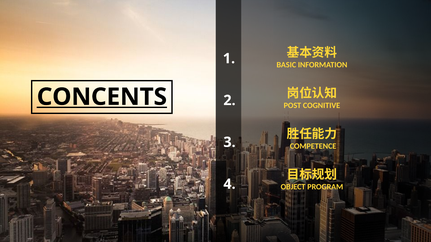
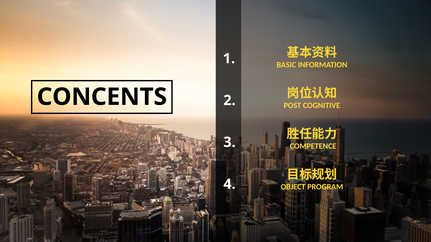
CONCENTS underline: present -> none (102, 97)
